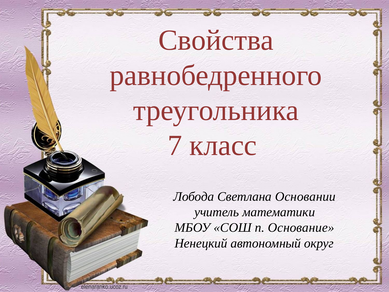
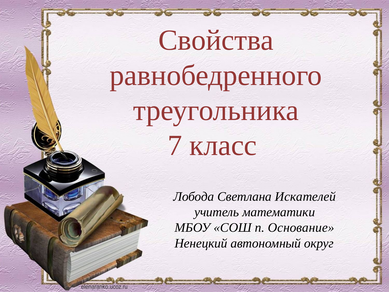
Основании: Основании -> Искателей (305, 196)
